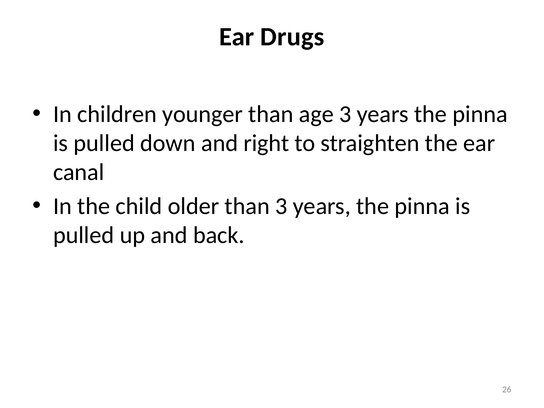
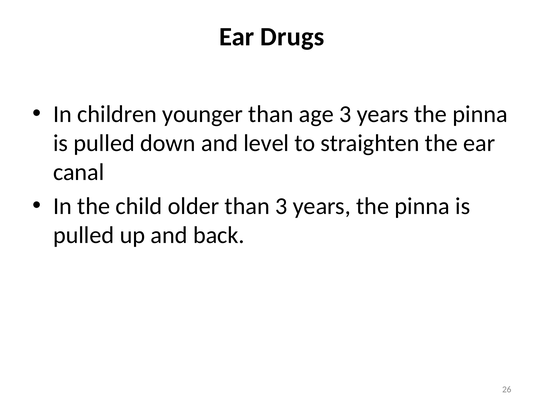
right: right -> level (266, 143)
